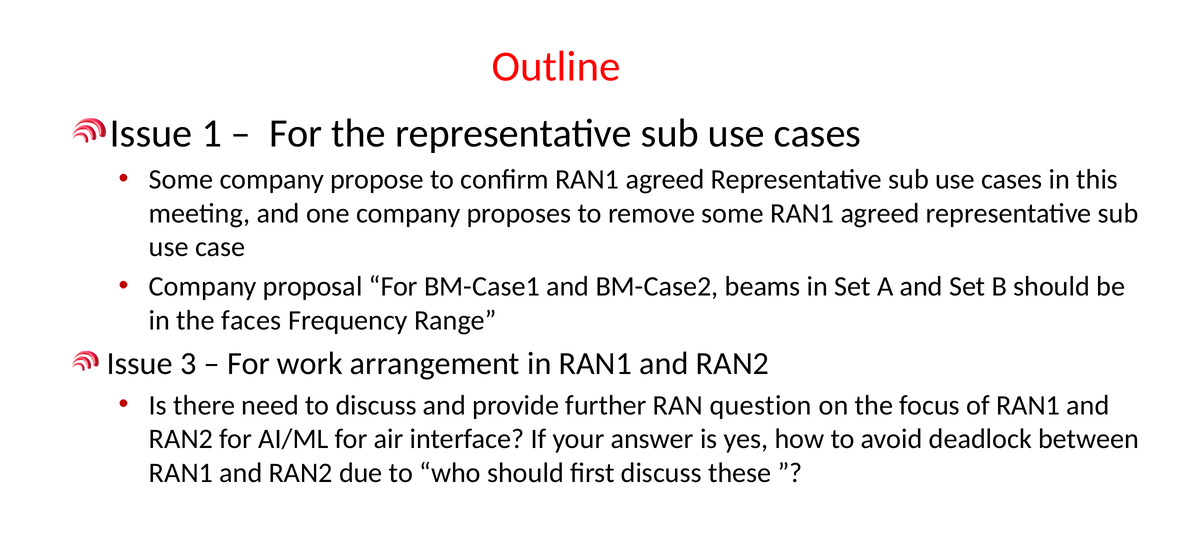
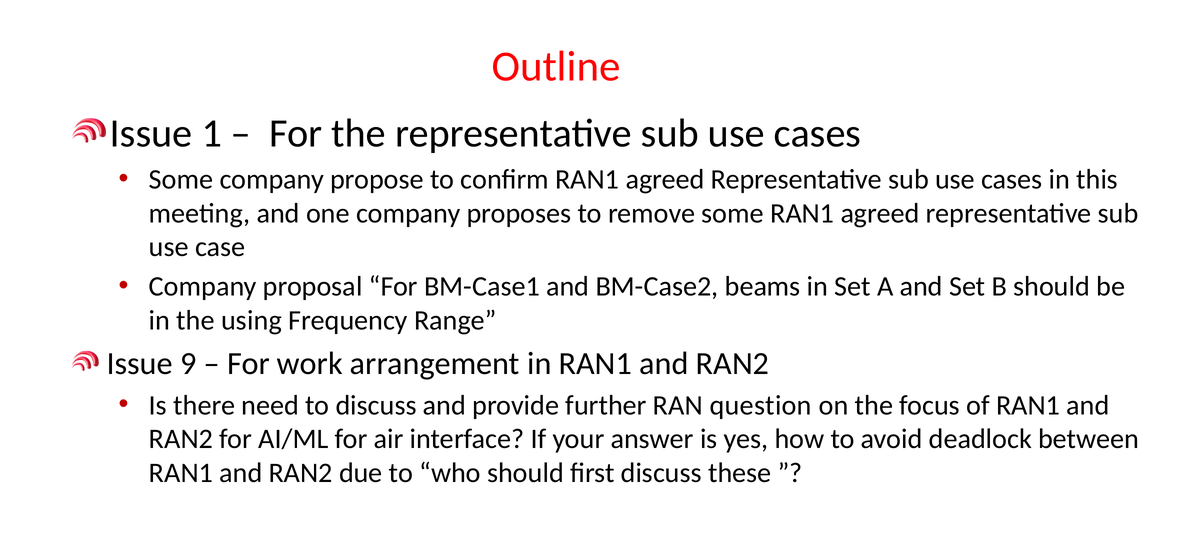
faces: faces -> using (251, 320)
3: 3 -> 9 (188, 363)
